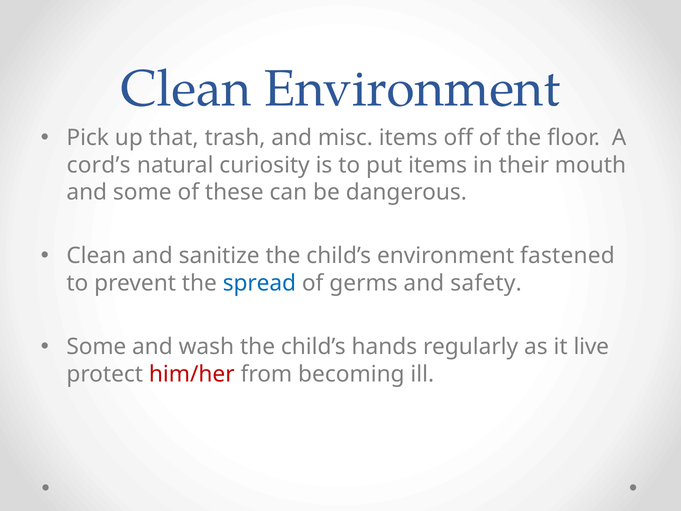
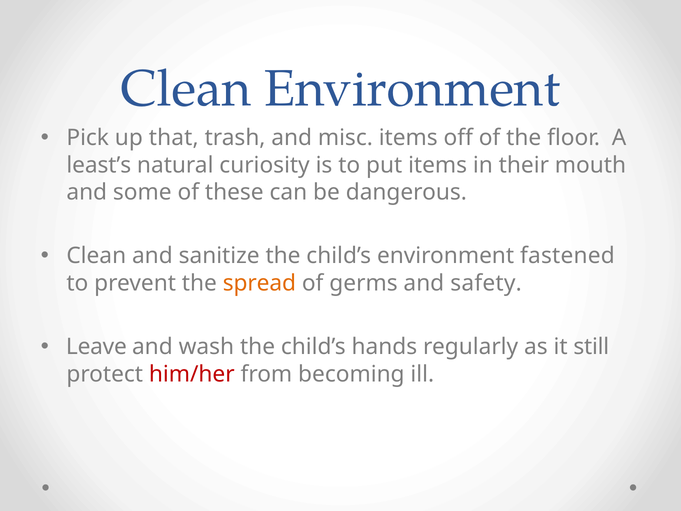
cord’s: cord’s -> least’s (99, 165)
spread colour: blue -> orange (259, 283)
Some: Some -> Leave (96, 347)
live: live -> still (591, 347)
